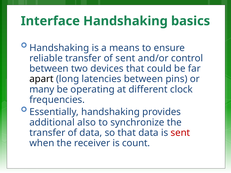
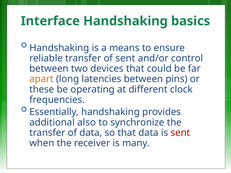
apart colour: black -> orange (41, 79)
many: many -> these (42, 89)
count: count -> many (136, 143)
